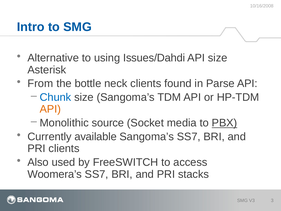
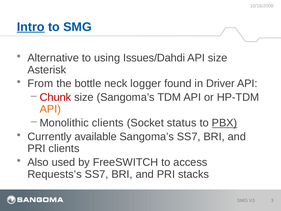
Intro underline: none -> present (31, 27)
neck clients: clients -> logger (146, 83)
Parse: Parse -> Driver (220, 83)
Chunk colour: blue -> red (55, 97)
Monolithic source: source -> clients (108, 123)
media: media -> status (182, 123)
Woomera’s: Woomera’s -> Requests’s (55, 174)
